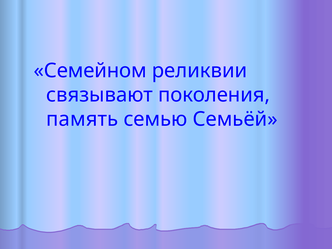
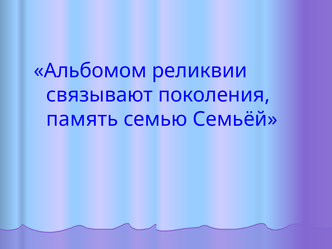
Семейном: Семейном -> Альбомом (90, 71)
